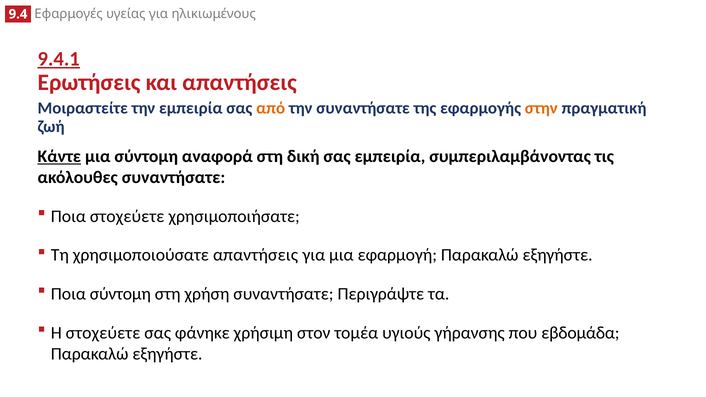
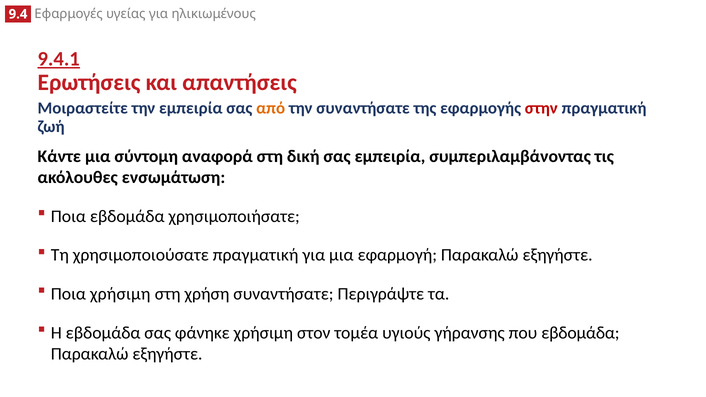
στην colour: orange -> red (541, 108)
Κάντε underline: present -> none (59, 156)
ακόλουθες συναντήσατε: συναντήσατε -> ενσωμάτωση (174, 178)
Ποια στοχεύετε: στοχεύετε -> εβδομάδα (127, 216)
χρησιμοποιούσατε απαντήσεις: απαντήσεις -> πραγματική (256, 255)
Ποια σύντομη: σύντομη -> χρήσιμη (120, 294)
Η στοχεύετε: στοχεύετε -> εβδομάδα (103, 333)
